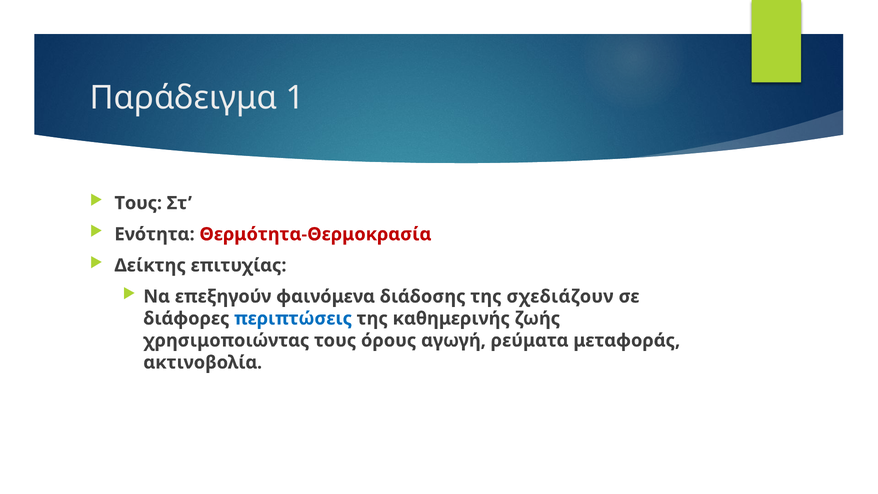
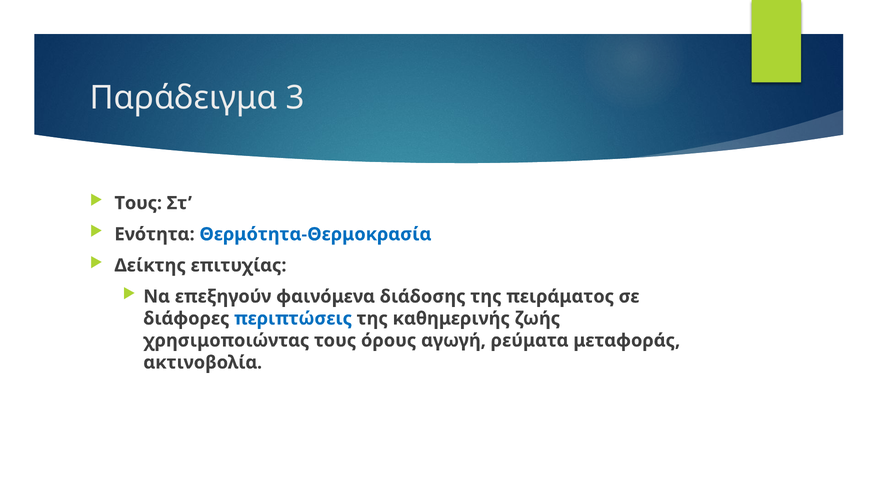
1: 1 -> 3 (295, 98)
Θερμότητα-Θερμοκρασία colour: red -> blue (315, 234)
σχεδιάζουν: σχεδιάζουν -> πειράματος (560, 296)
